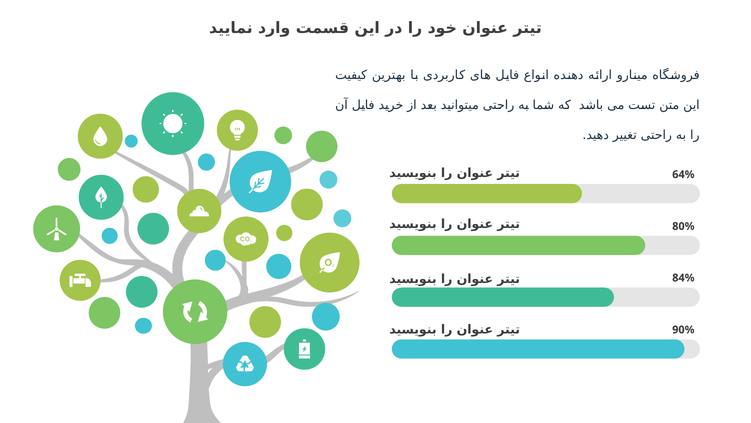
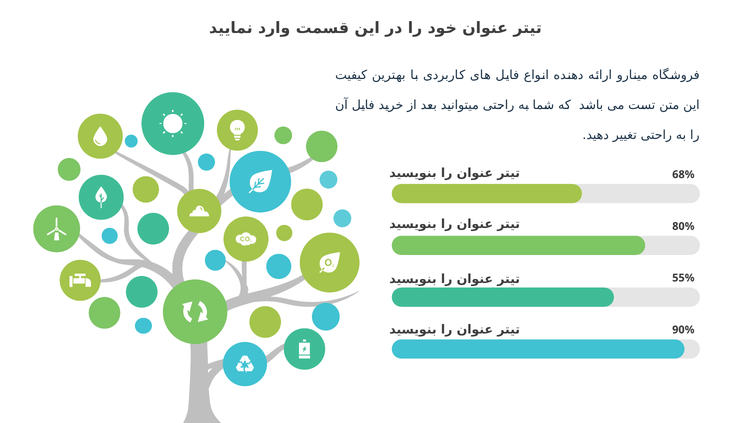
64%: 64% -> 68% (683, 174)
84%: 84% -> 55% (683, 277)
